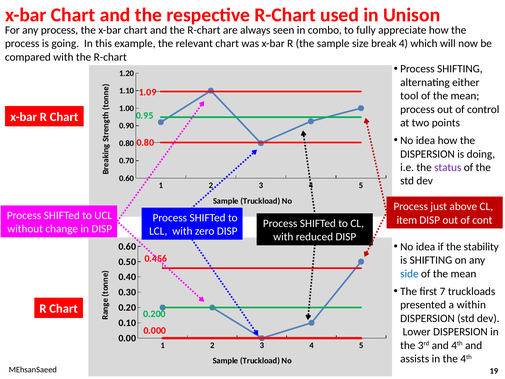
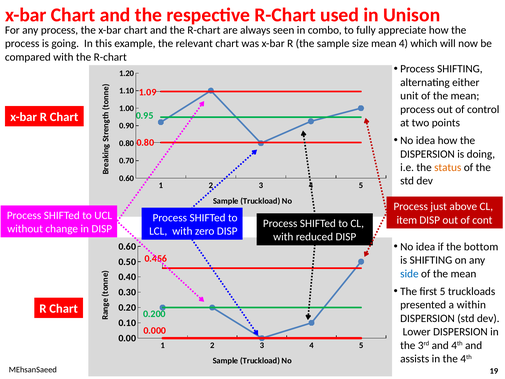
size break: break -> mean (384, 44)
tool: tool -> unit (409, 96)
status colour: purple -> orange (448, 167)
stability: stability -> bottom (481, 247)
first 7: 7 -> 5 (443, 291)
